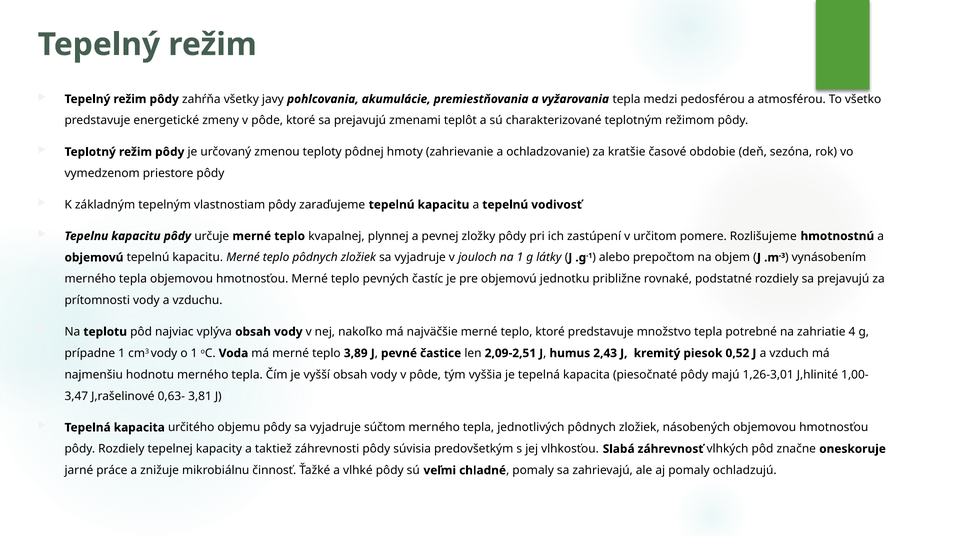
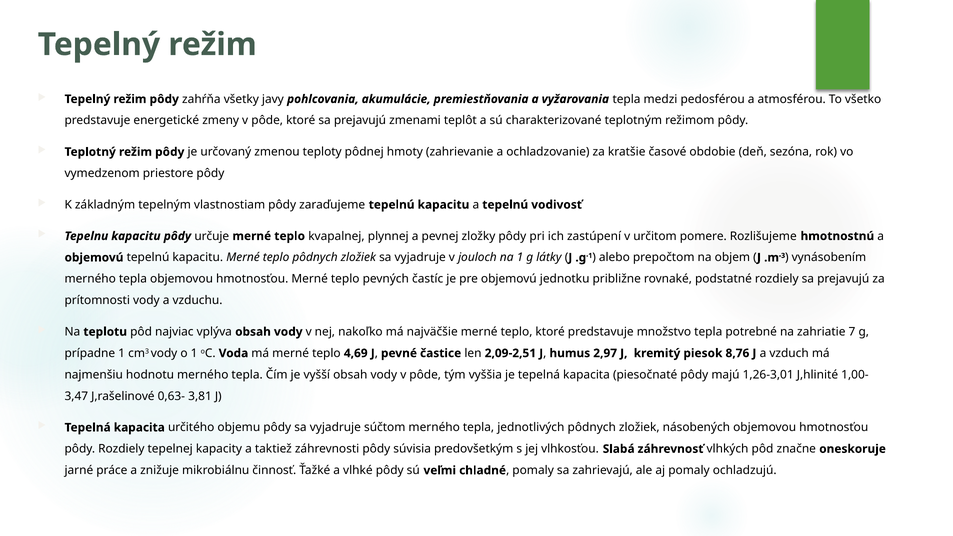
4: 4 -> 7 (852, 332)
3,89: 3,89 -> 4,69 (356, 353)
2,43: 2,43 -> 2,97 (605, 353)
0,52: 0,52 -> 8,76 (737, 353)
